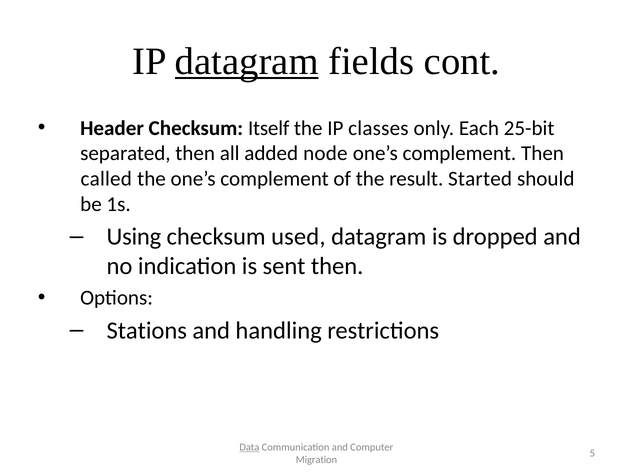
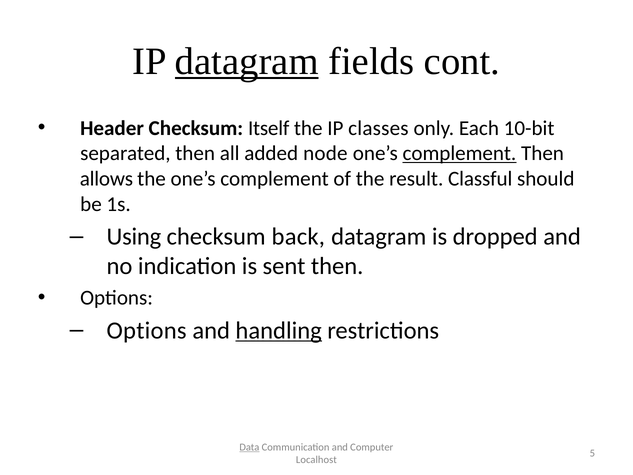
25-bit: 25-bit -> 10-bit (529, 128)
complement underline: none -> present (459, 153)
called: called -> allows (106, 179)
Started: Started -> Classful (480, 179)
used: used -> back (298, 237)
Stations: Stations -> Options (147, 330)
handling underline: none -> present (279, 330)
Migration: Migration -> Localhost (316, 460)
